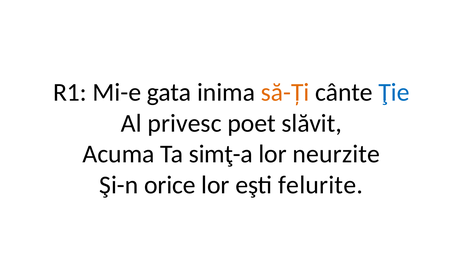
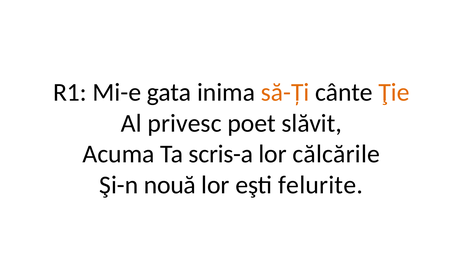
Ţie colour: blue -> orange (394, 93)
simţ-a: simţ-a -> scris-a (221, 154)
neurzite: neurzite -> călcările (336, 154)
orice: orice -> nouă (170, 185)
